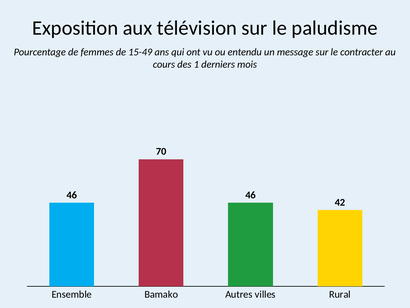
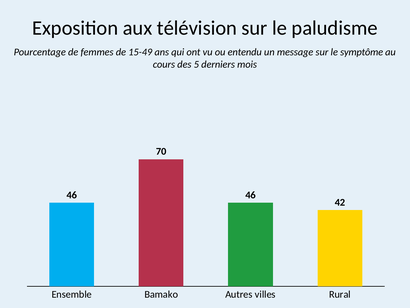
contracter: contracter -> symptôme (362, 52)
1: 1 -> 5 (196, 64)
